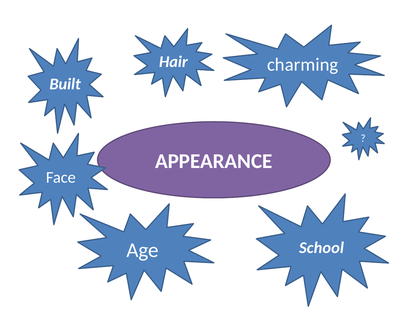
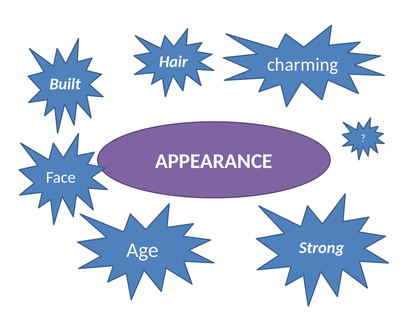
School: School -> Strong (322, 248)
